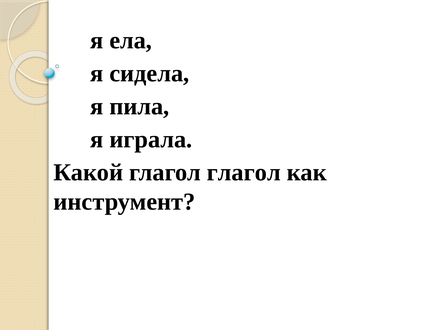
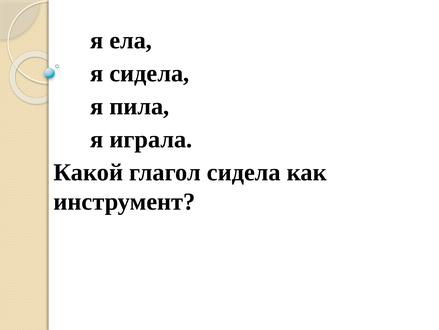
глагол глагол: глагол -> сидела (244, 172)
